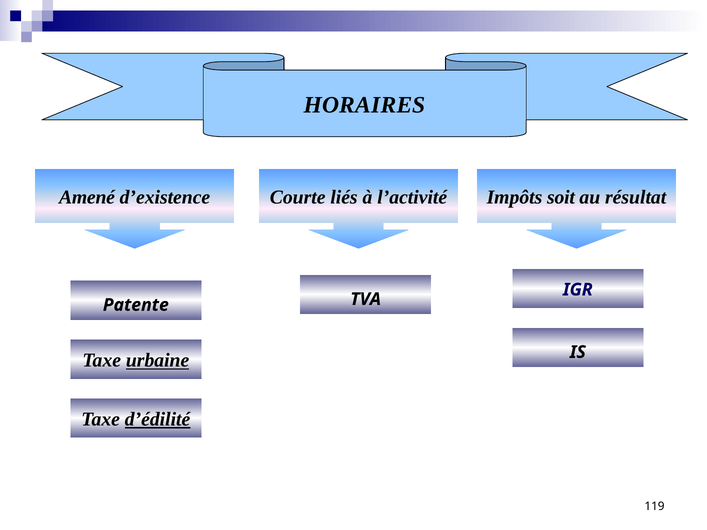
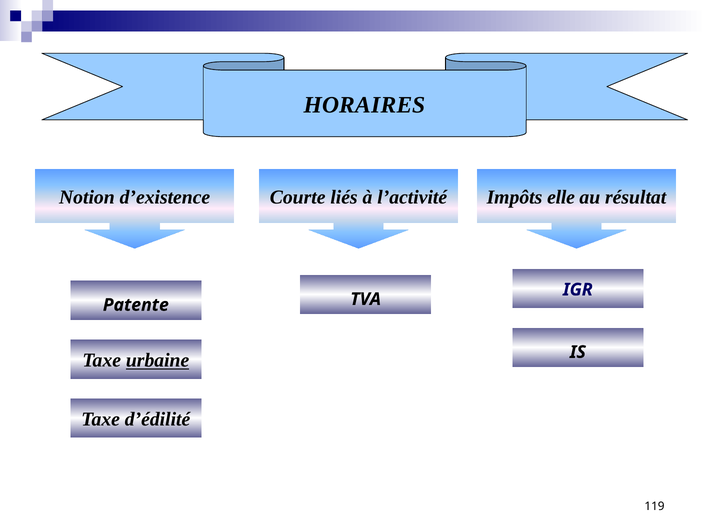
Amené: Amené -> Notion (87, 197)
soit: soit -> elle (561, 197)
d’édilité underline: present -> none (158, 420)
